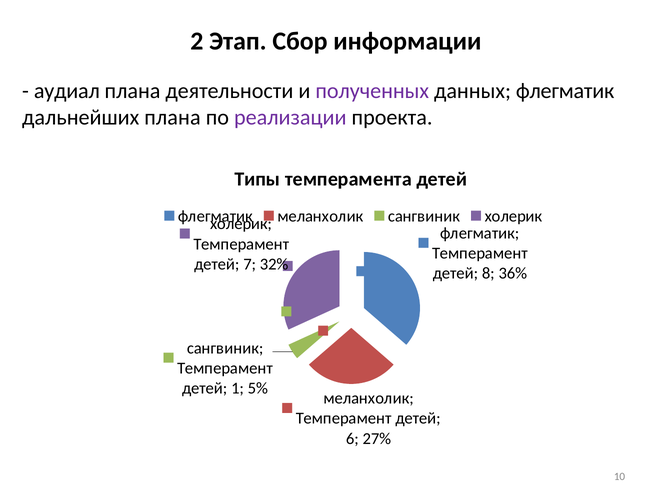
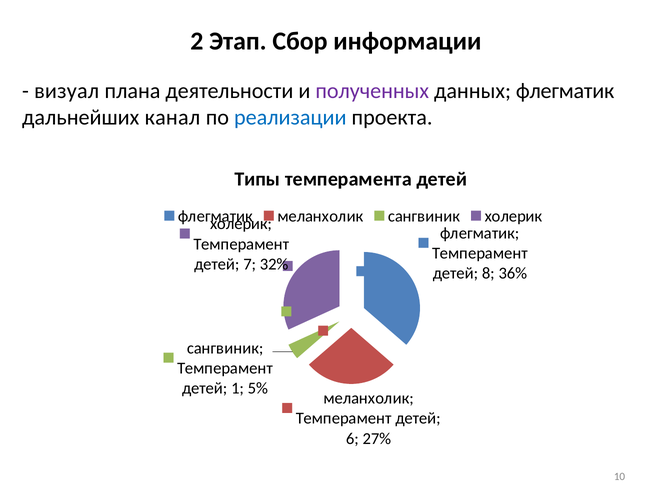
аудиал: аудиал -> визуал (67, 91)
дальнейших плана: плана -> канал (172, 117)
реализации colour: purple -> blue (290, 117)
